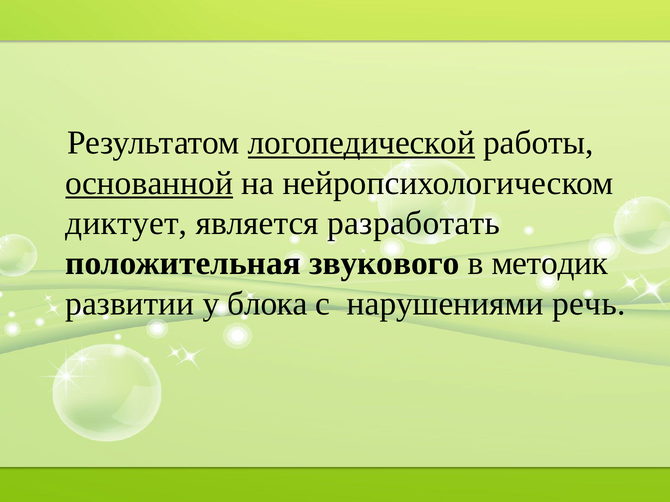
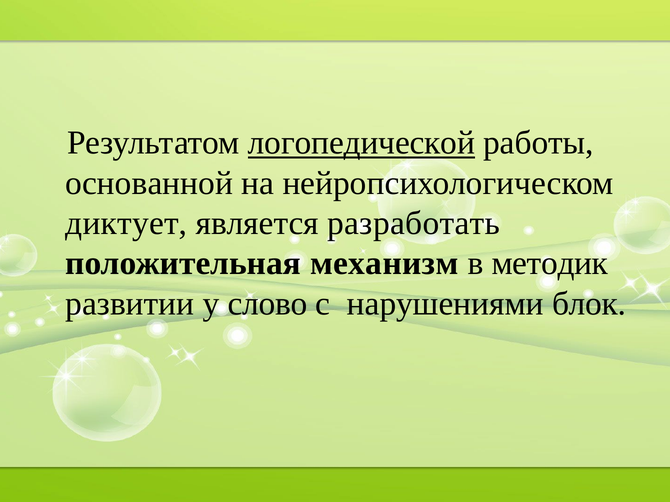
основанной underline: present -> none (149, 183)
звукового: звукового -> механизм (384, 264)
блока: блока -> слово (268, 304)
речь: речь -> блок (589, 304)
